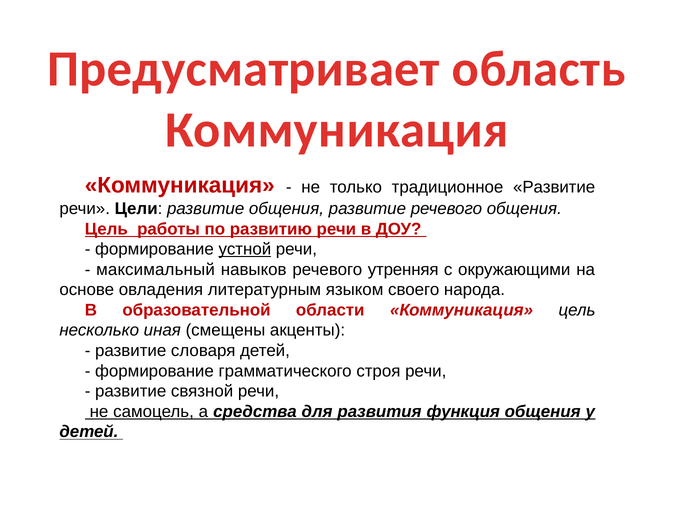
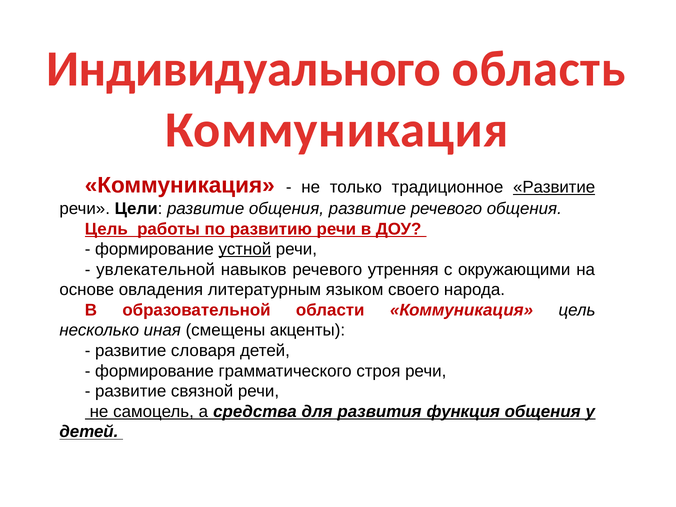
Предусматривает: Предусматривает -> Индивидуального (244, 69)
Развитие underline: none -> present (554, 187)
максимальный: максимальный -> увлекательной (156, 270)
